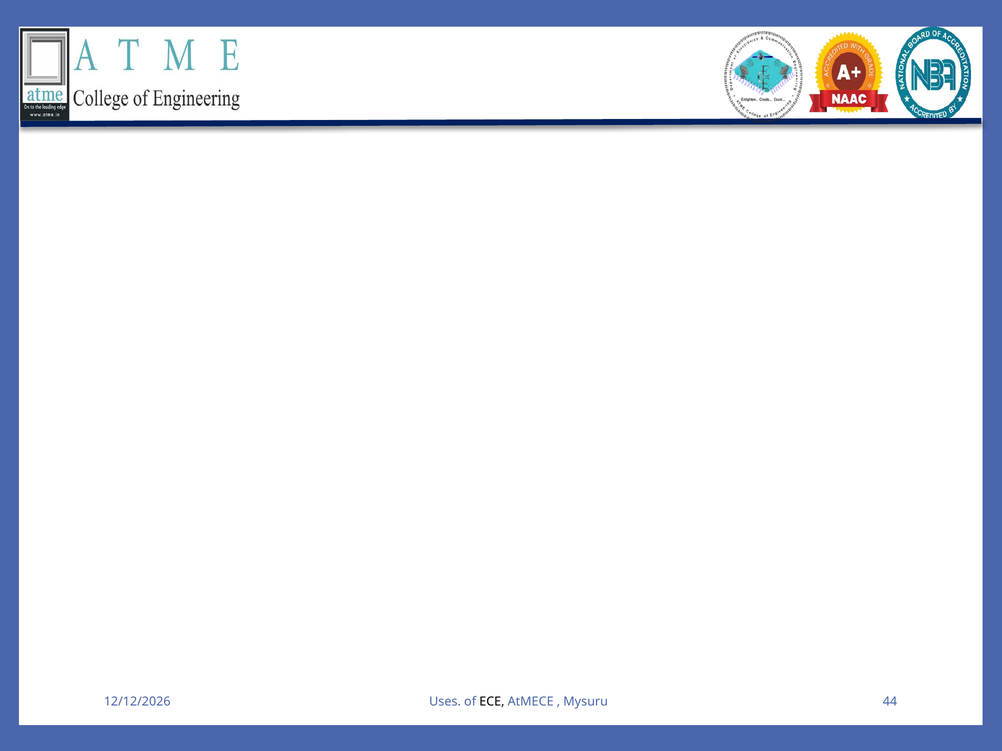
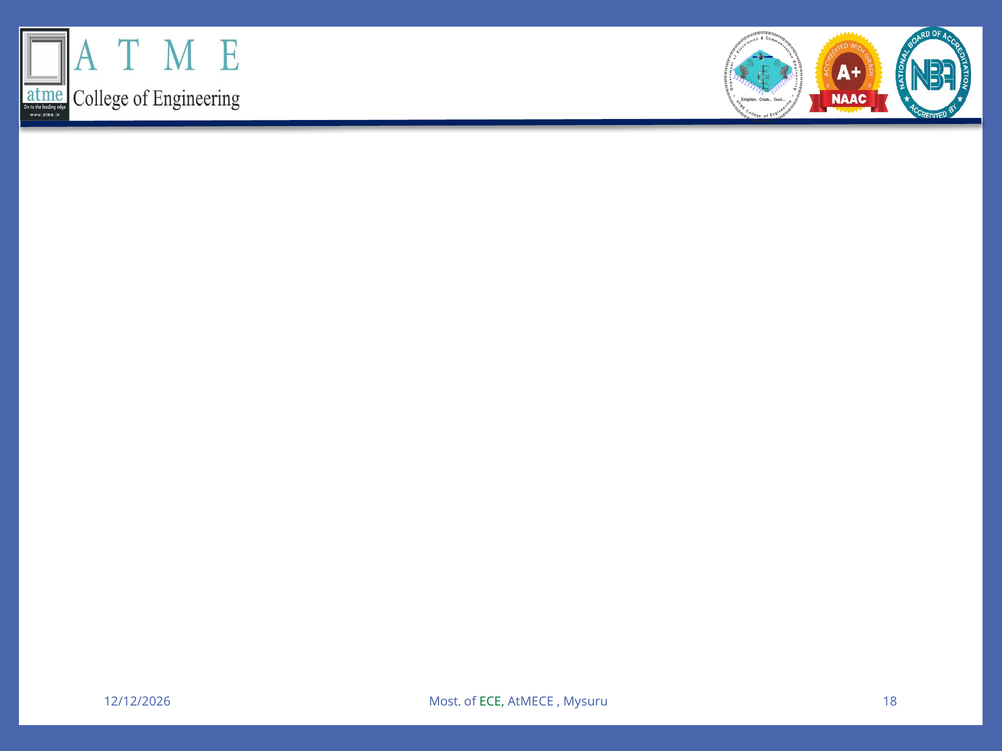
Uses: Uses -> Most (445, 702)
ECE colour: black -> green (492, 702)
44: 44 -> 18 (890, 702)
